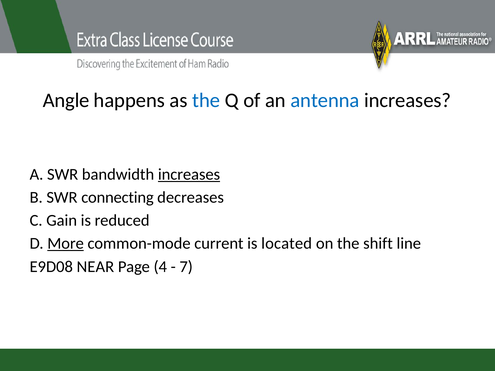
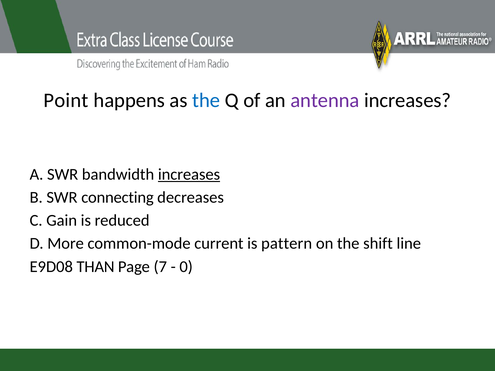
Angle: Angle -> Point (66, 100)
antenna colour: blue -> purple (325, 100)
More underline: present -> none (66, 244)
located: located -> pattern (287, 244)
NEAR: NEAR -> THAN (96, 267)
4: 4 -> 7 (160, 267)
7: 7 -> 0 (186, 267)
